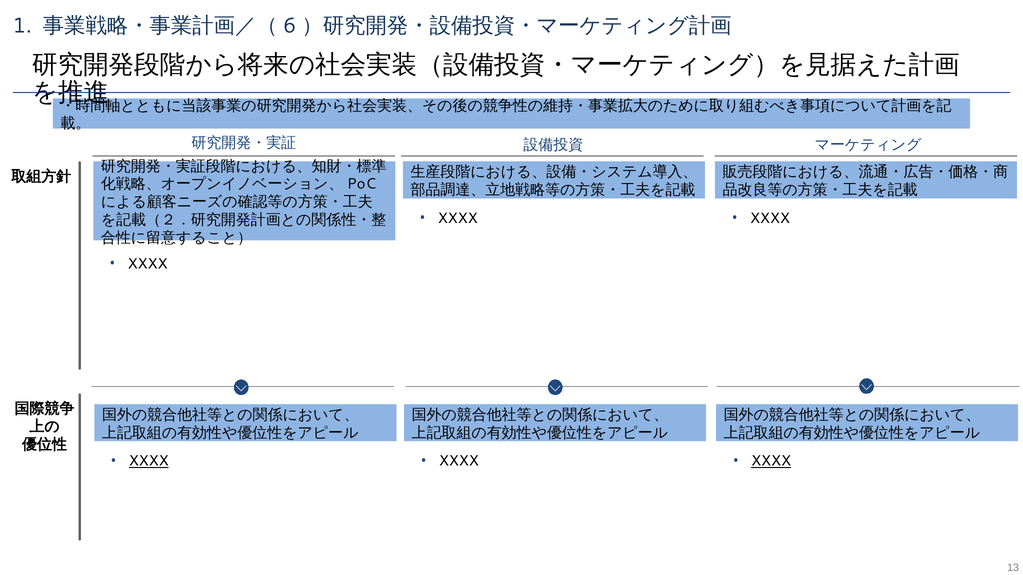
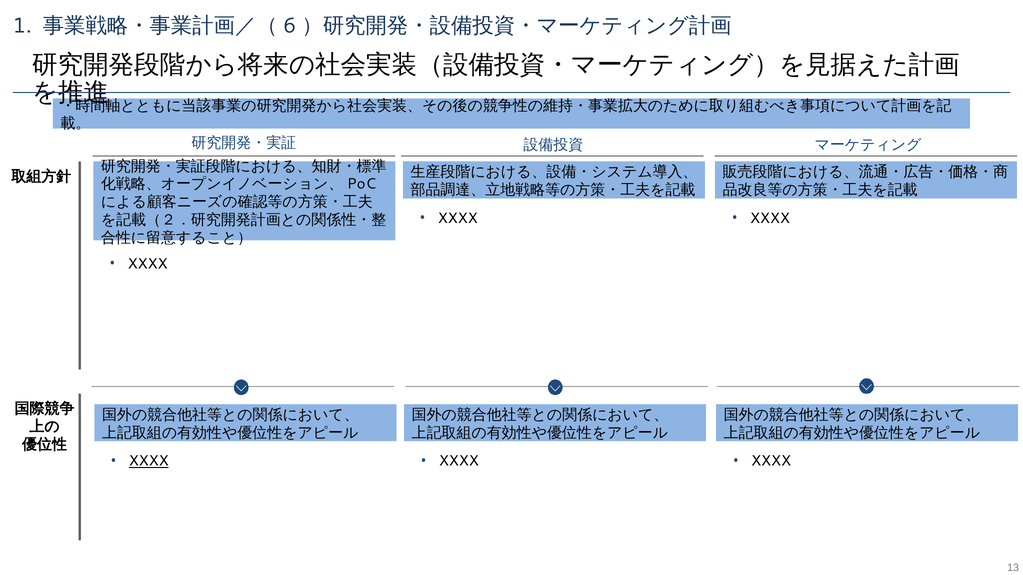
XXXX underline: present -> none (771, 461)
